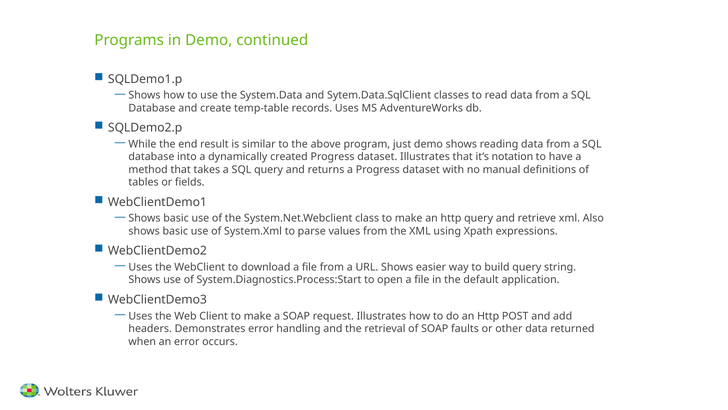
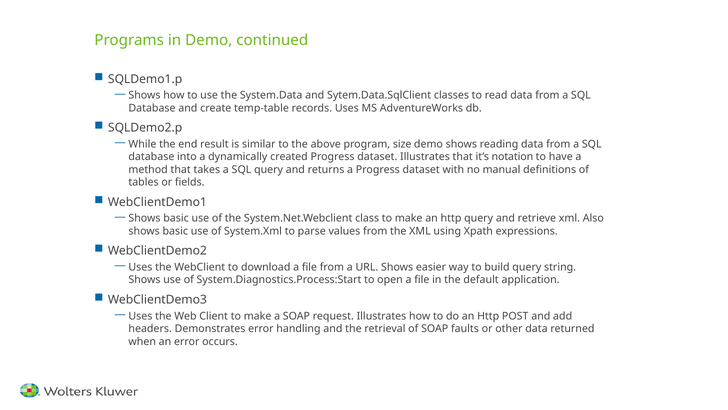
just: just -> size (402, 144)
